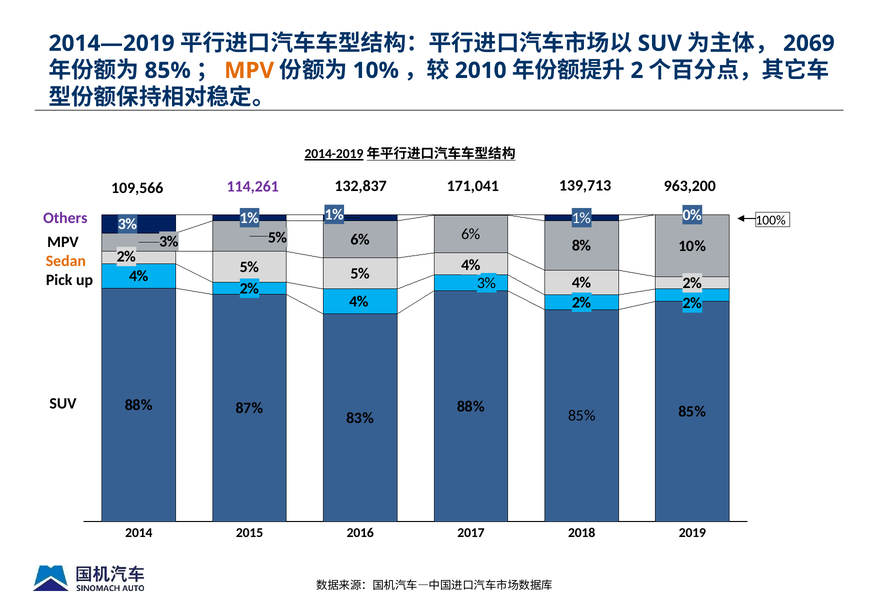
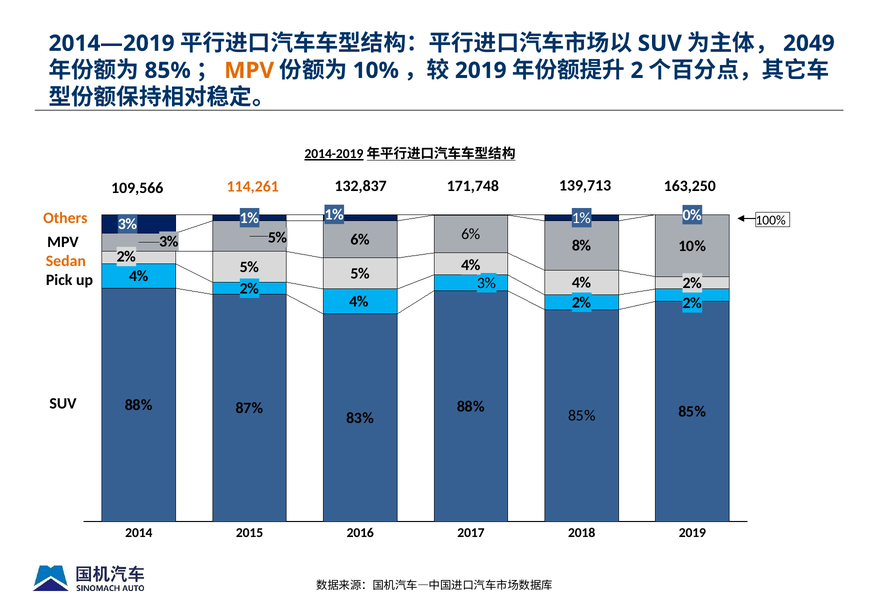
2069: 2069 -> 2049 (809, 43)
2010: 2010 -> 2019 (481, 70)
114,261 colour: purple -> orange (253, 187)
171,041: 171,041 -> 171,748 (473, 186)
963,200: 963,200 -> 163,250 (690, 186)
Others colour: purple -> orange (65, 218)
